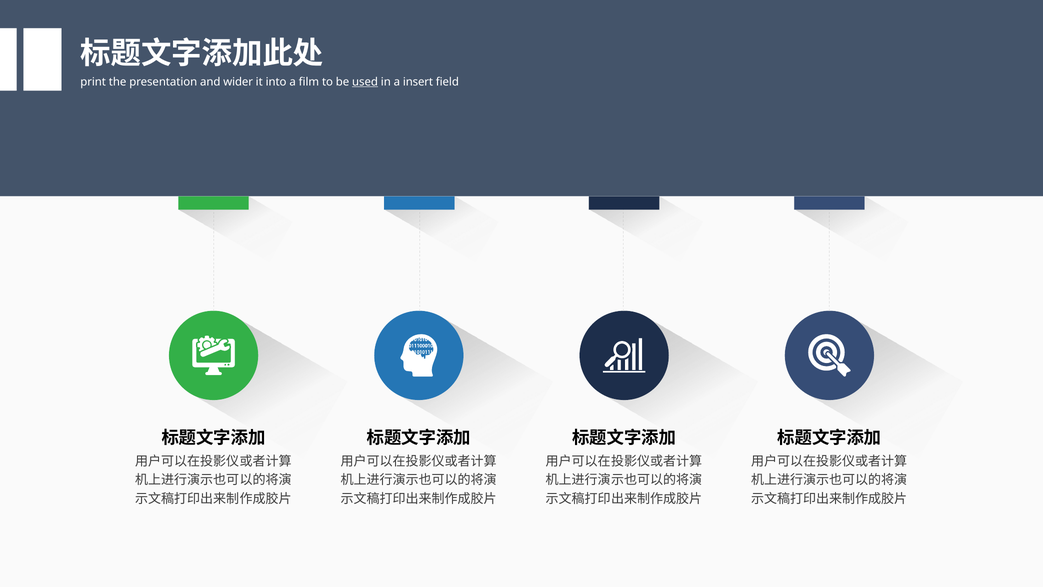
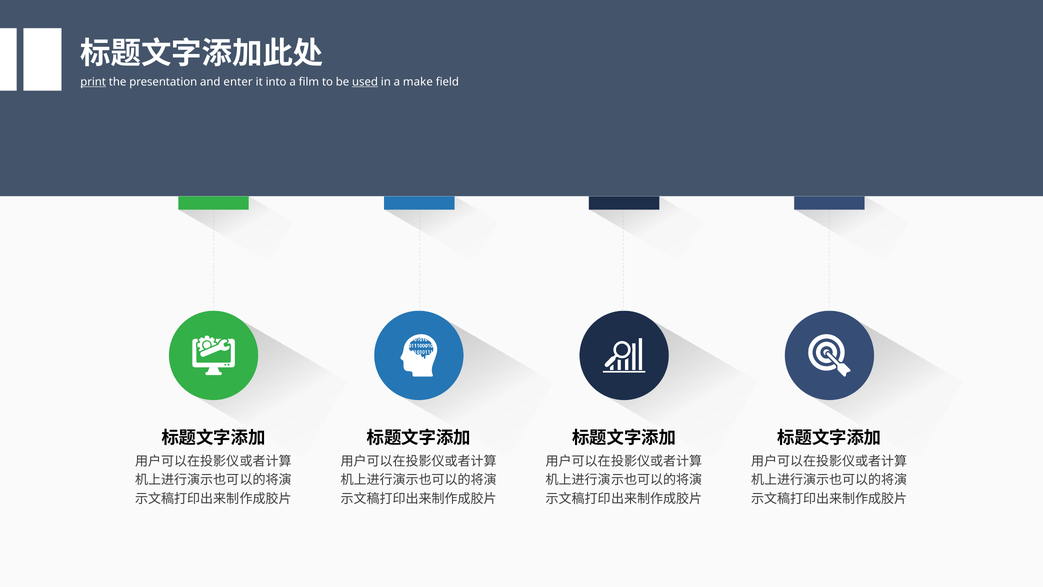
print underline: none -> present (93, 82)
wider: wider -> enter (238, 82)
insert: insert -> make (418, 82)
